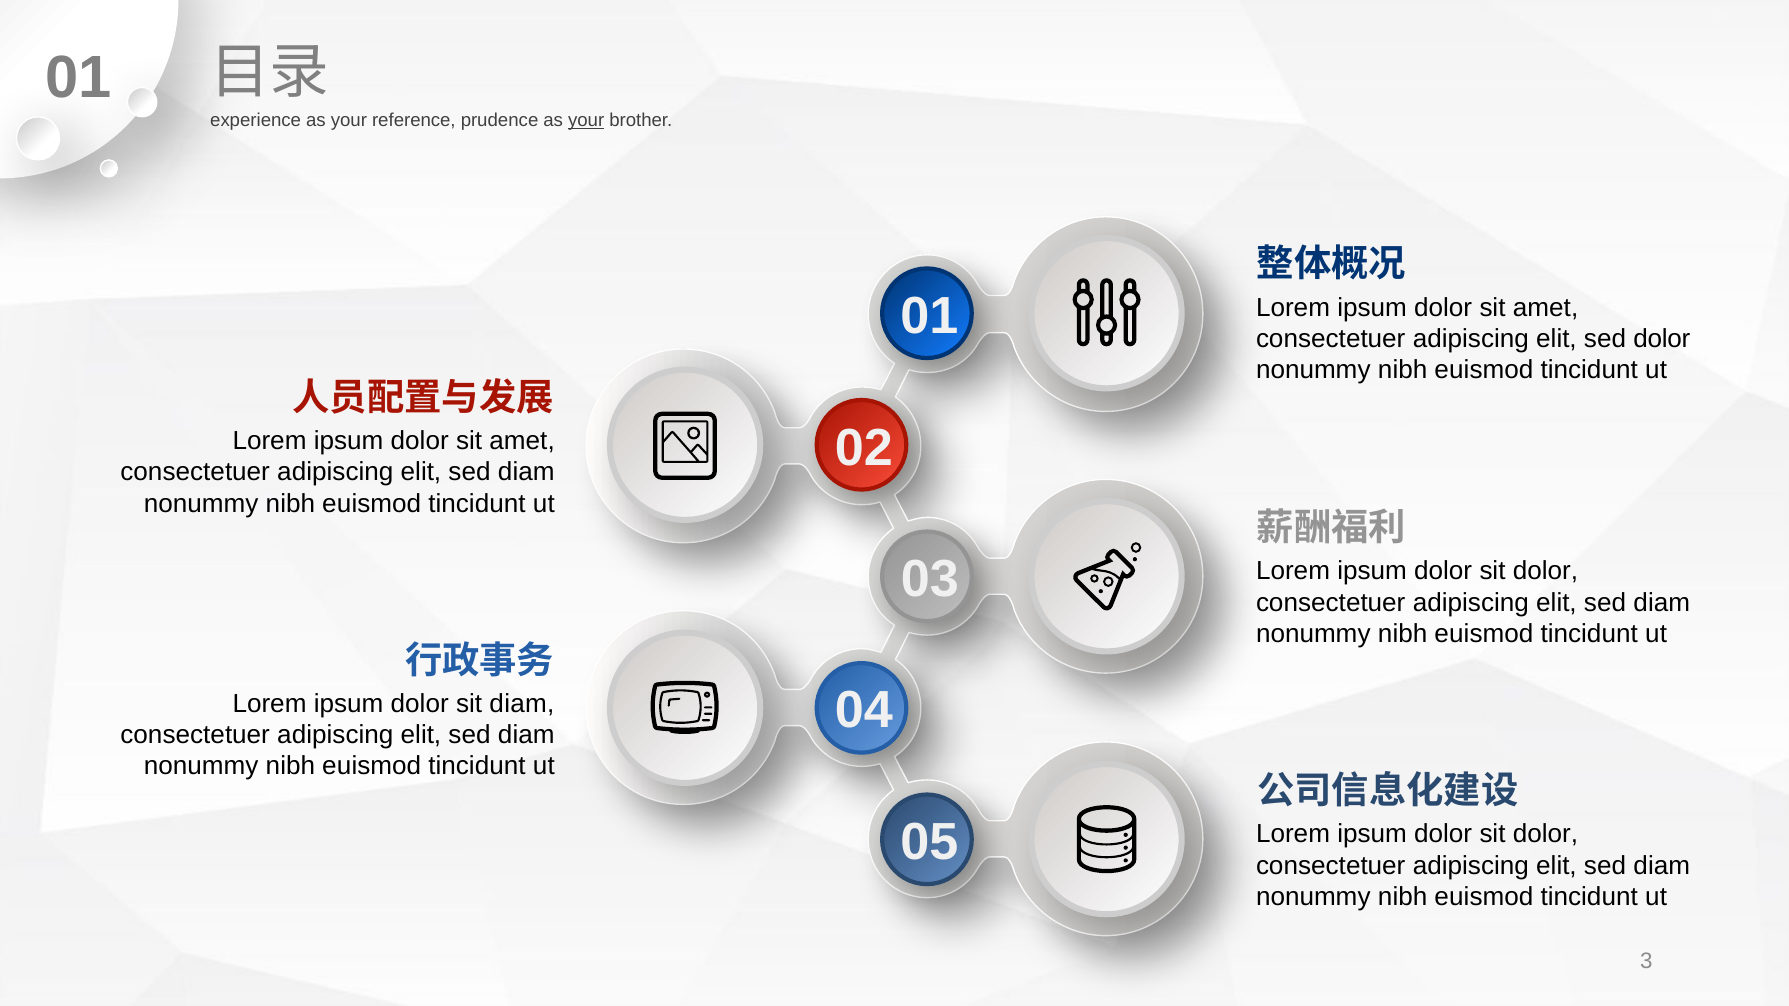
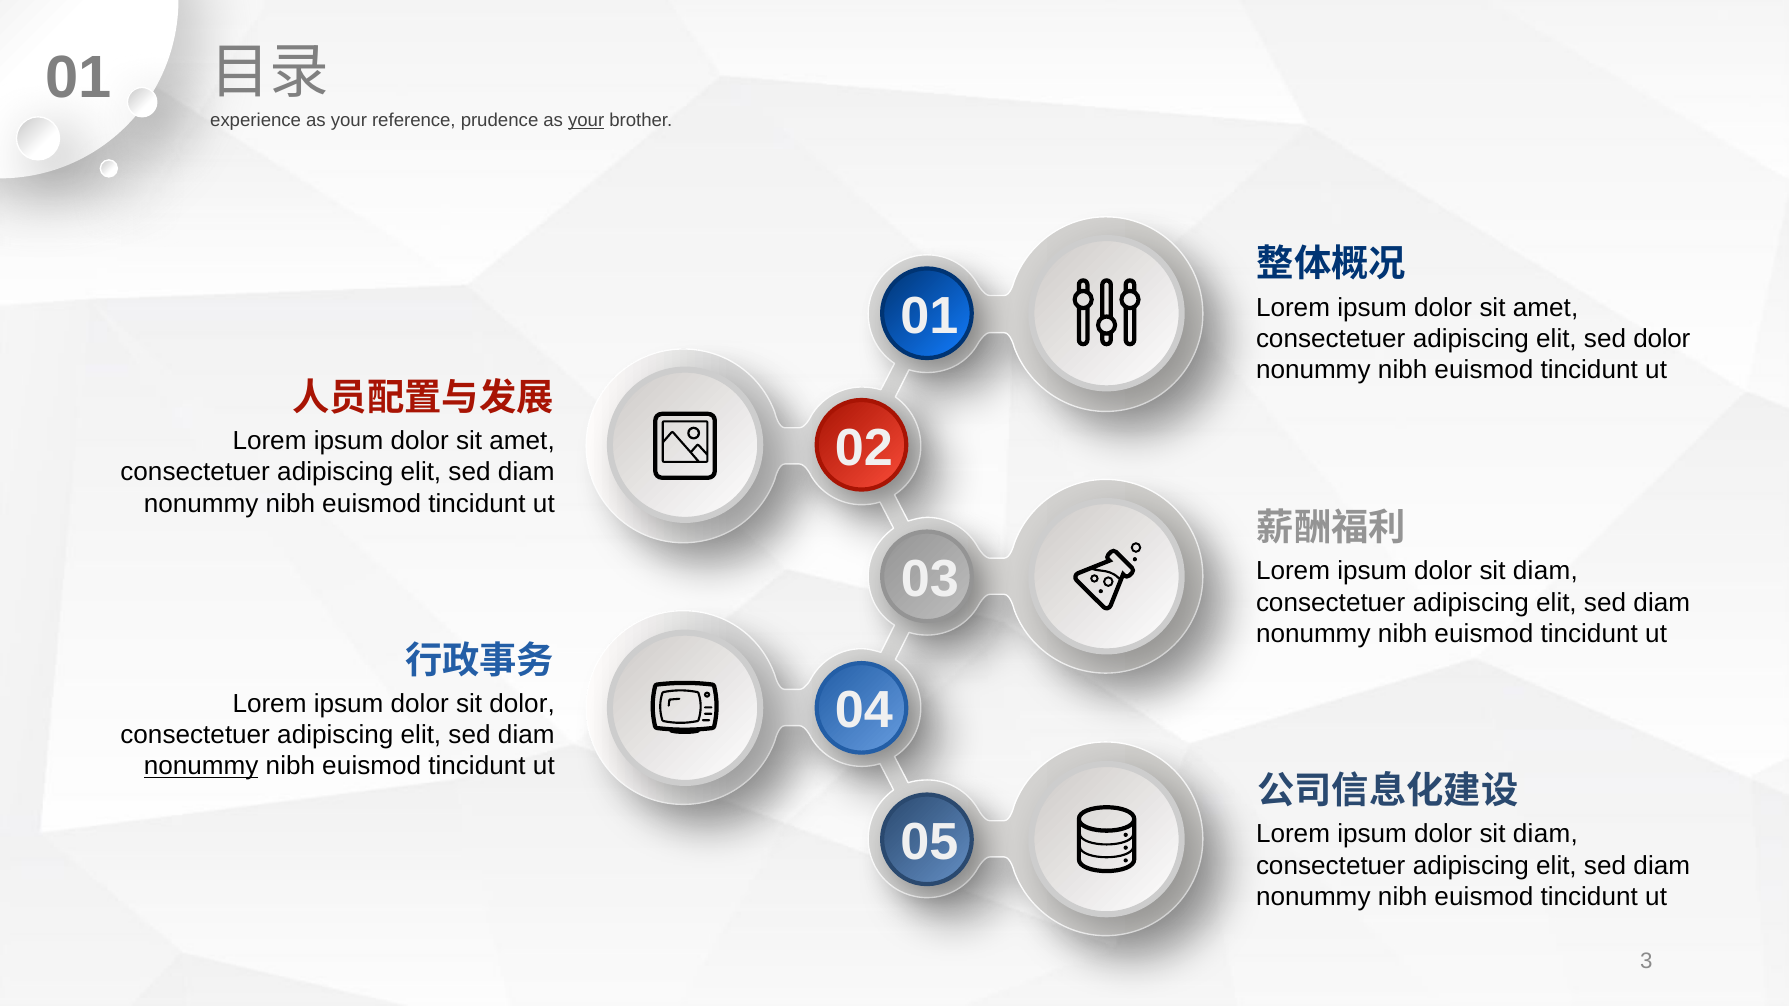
dolor: dolor -> diam (1545, 572)
sit diam: diam -> dolor (522, 704)
nonummy underline: none -> present (201, 766)
dolor: dolor -> diam (1545, 835)
